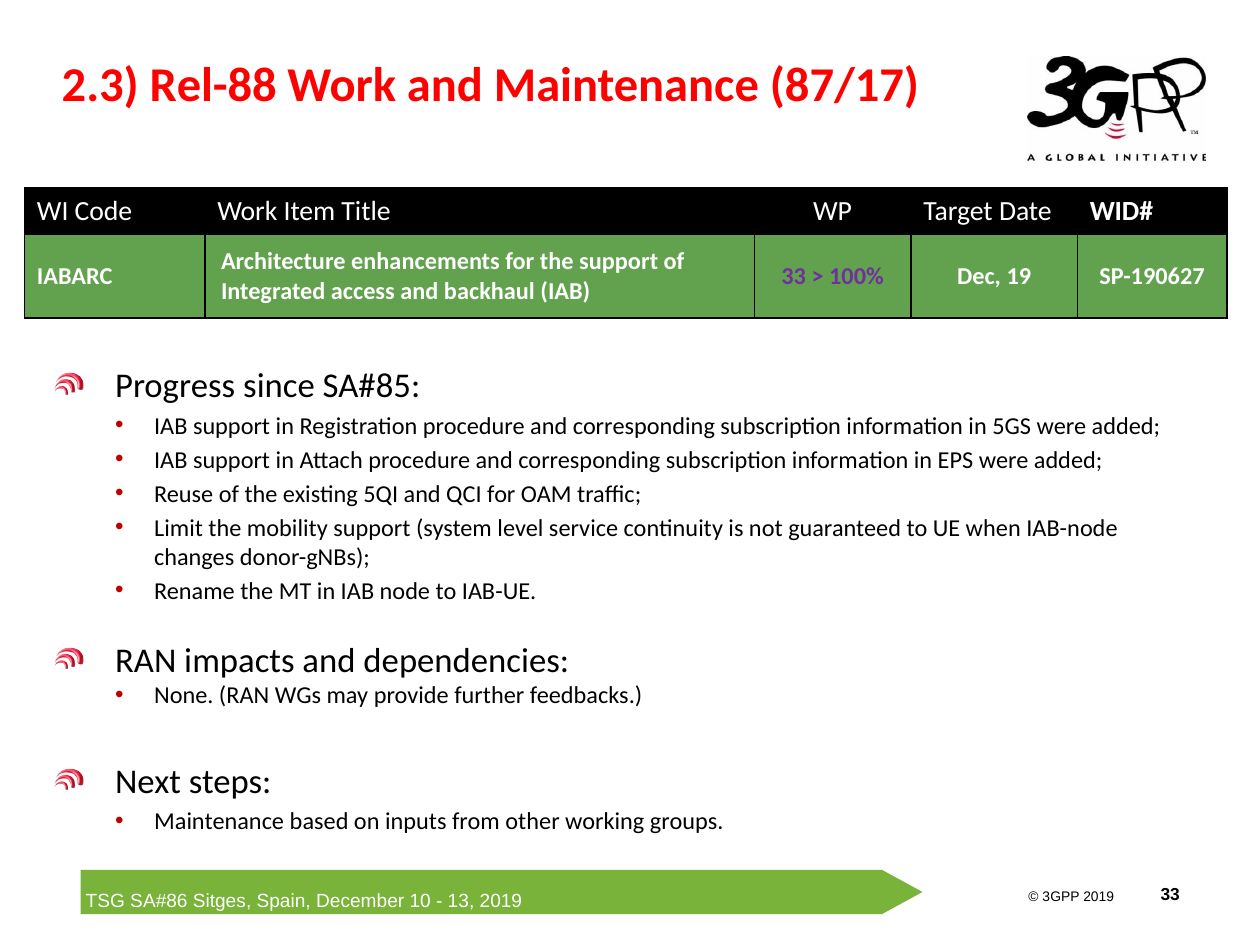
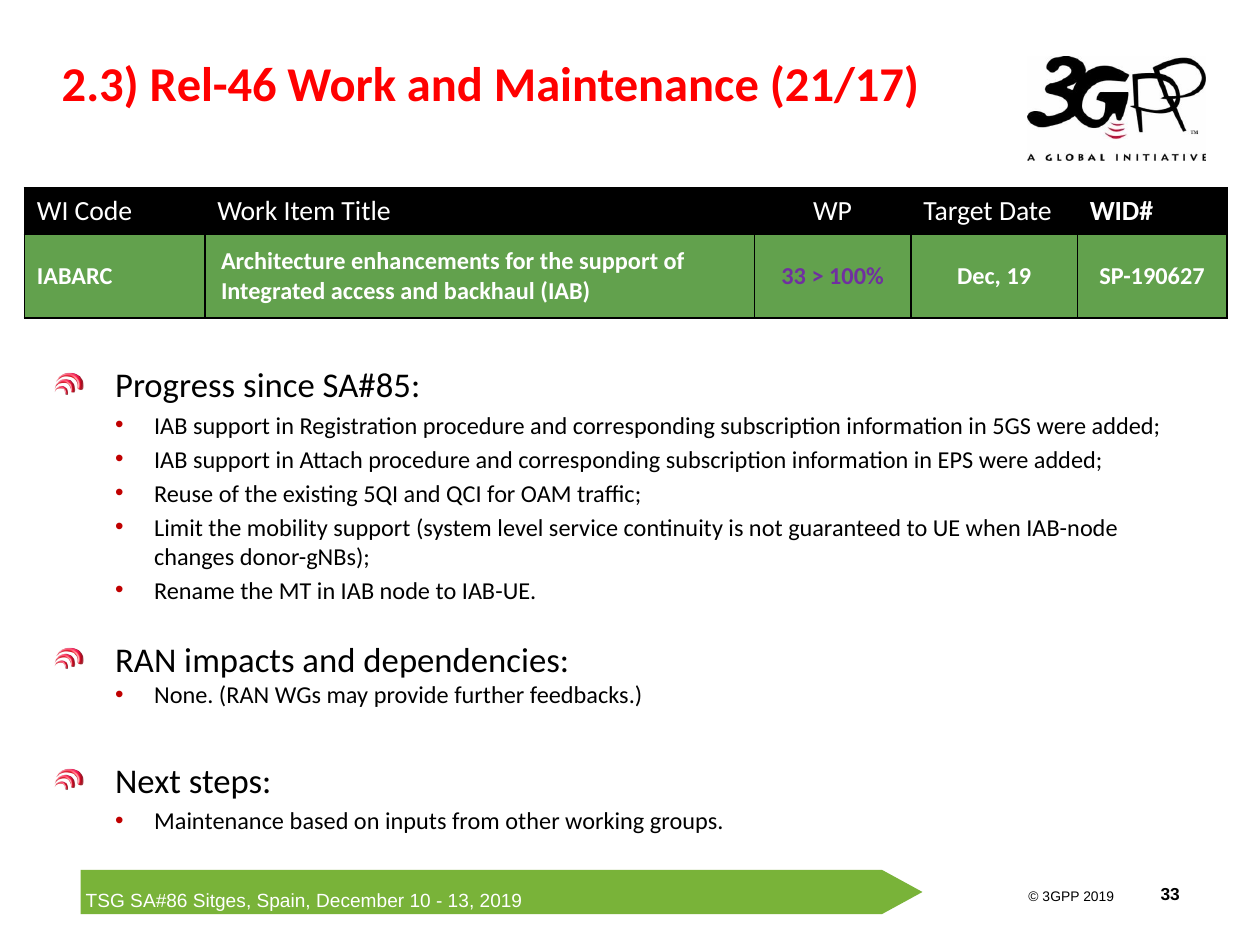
Rel-88: Rel-88 -> Rel-46 (213, 85)
87/17: 87/17 -> 21/17 (844, 85)
